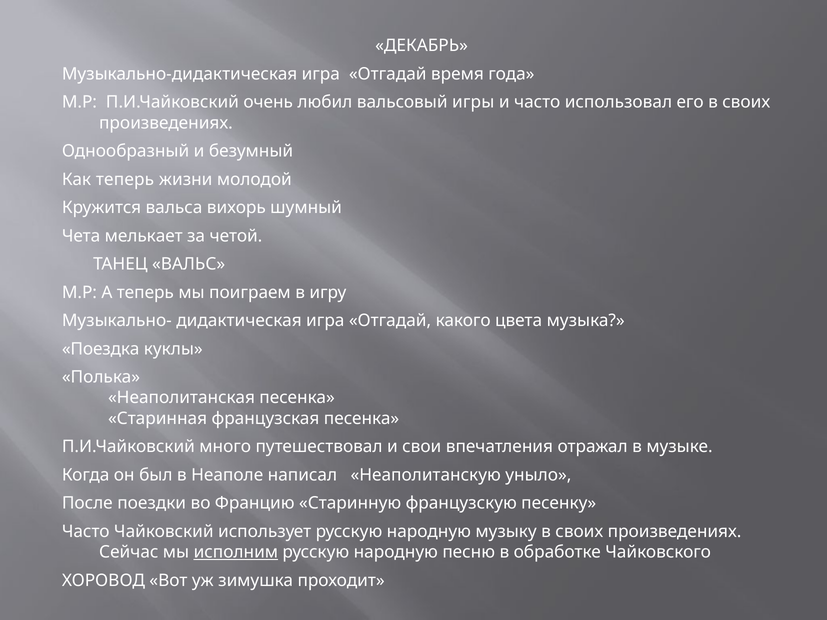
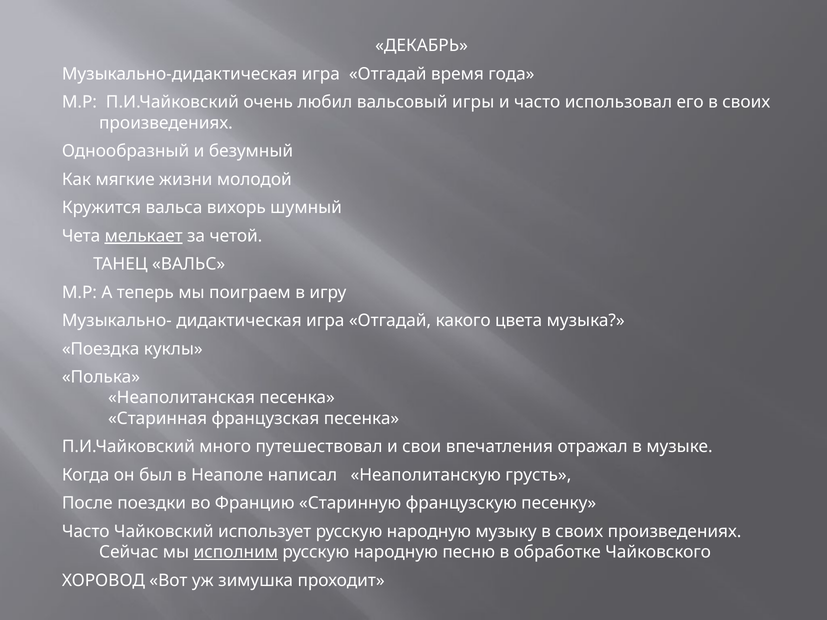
Как теперь: теперь -> мягкие (125, 179)
мелькает underline: none -> present (144, 236)
уныло: уныло -> грусть (538, 475)
